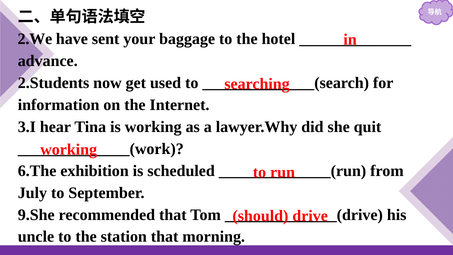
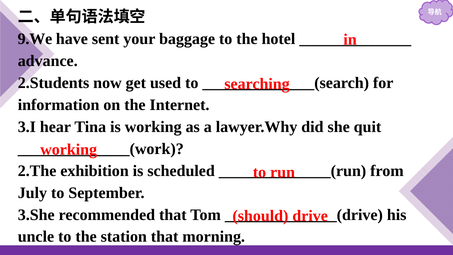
2.We: 2.We -> 9.We (35, 39)
6.The: 6.The -> 2.The (37, 171)
9.She: 9.She -> 3.She (36, 215)
